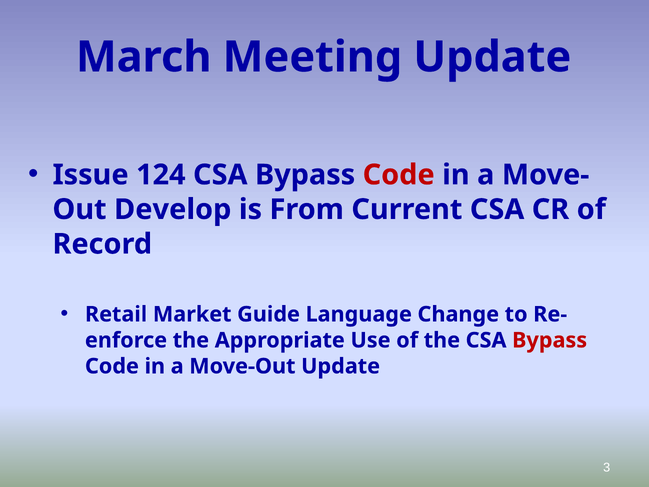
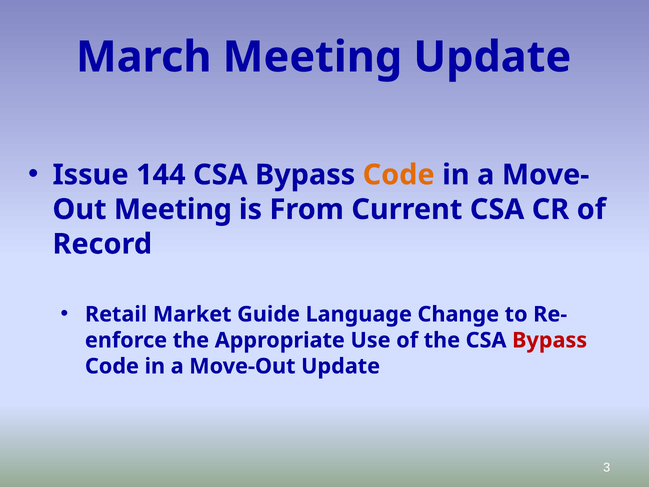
124: 124 -> 144 (161, 175)
Code colour: red -> orange (399, 175)
Develop: Develop -> Meeting (173, 209)
